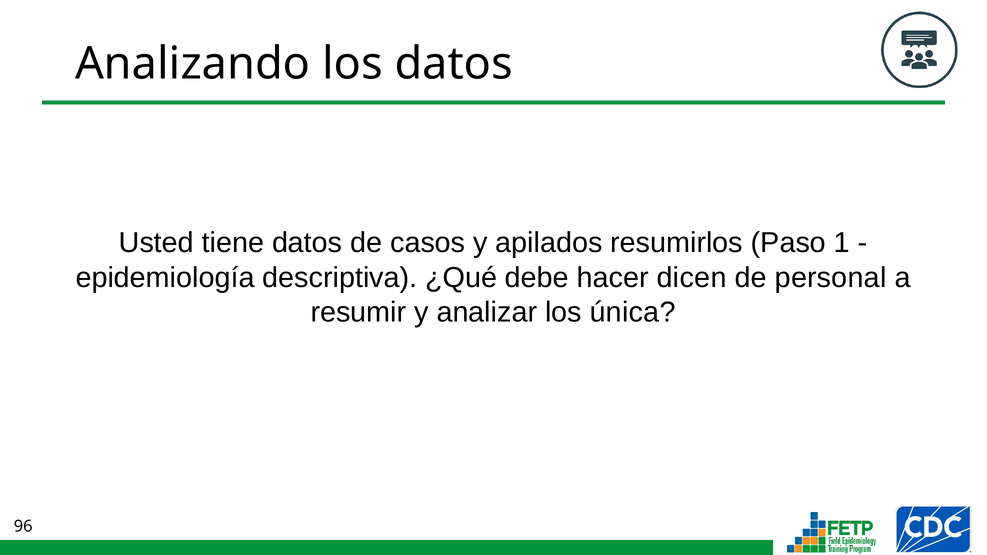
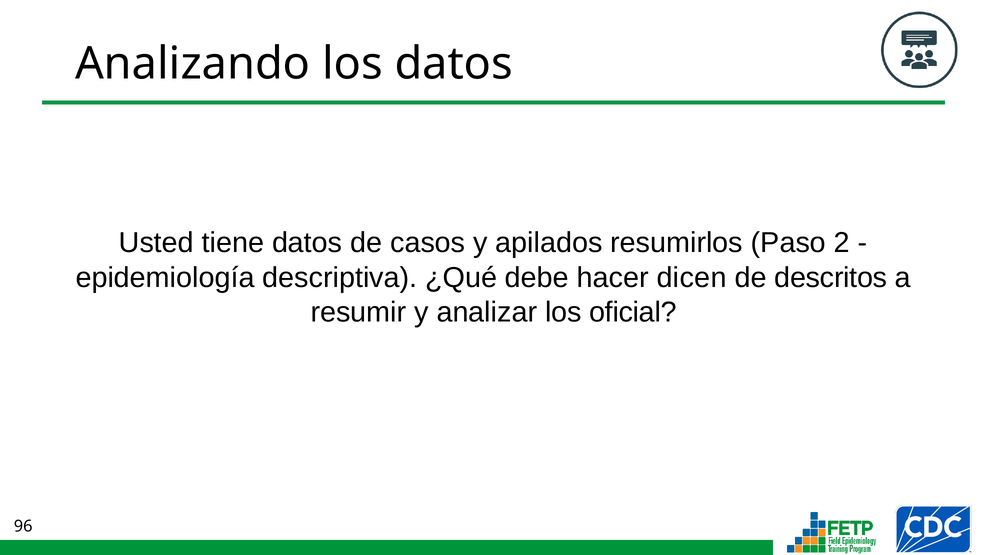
1: 1 -> 2 (842, 243)
personal: personal -> descritos (831, 278)
única: única -> oficial (633, 312)
